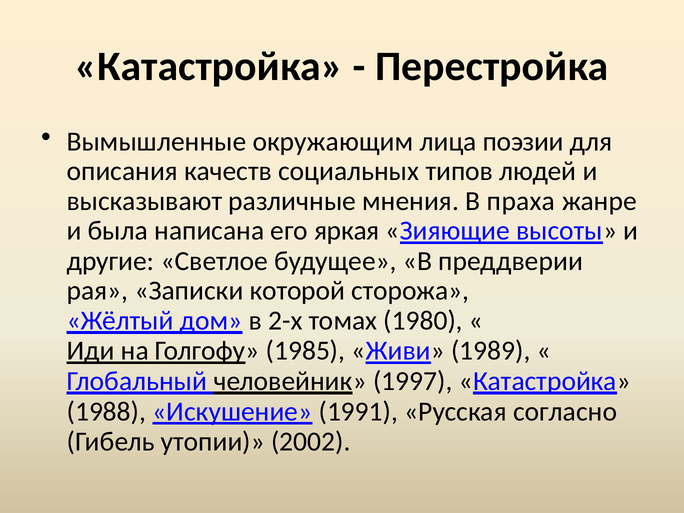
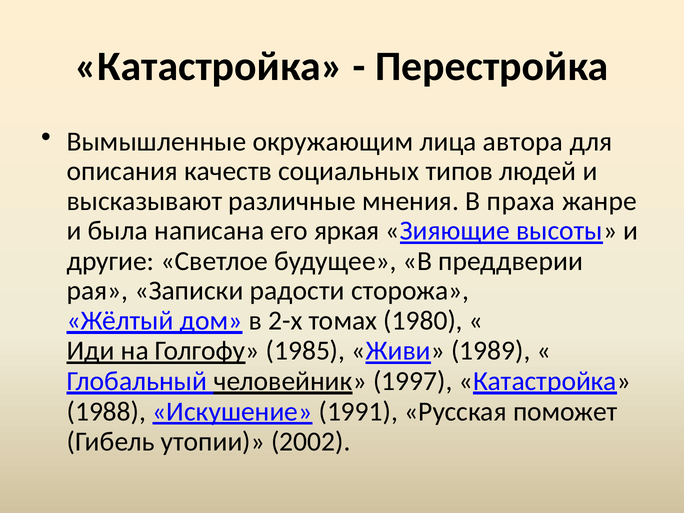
поэзии: поэзии -> автора (523, 142)
которой: которой -> радости (297, 291)
согласно: согласно -> поможет (565, 411)
